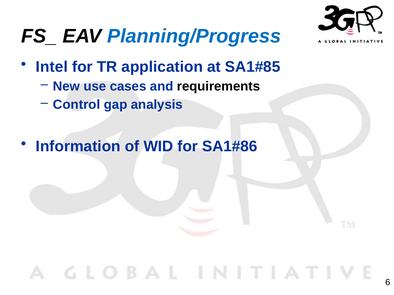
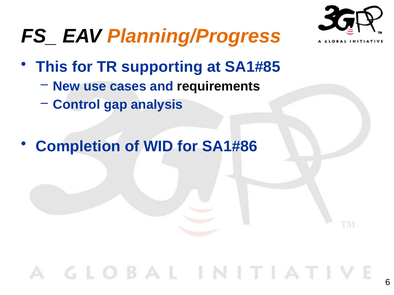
Planning/Progress colour: blue -> orange (194, 36)
Intel: Intel -> This (52, 67)
application: application -> supporting (162, 67)
Information: Information -> Completion (78, 147)
